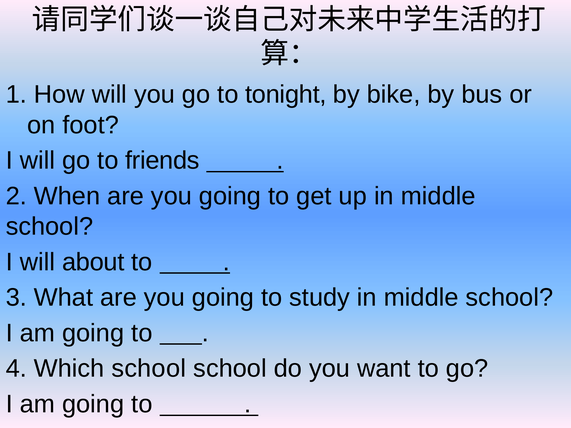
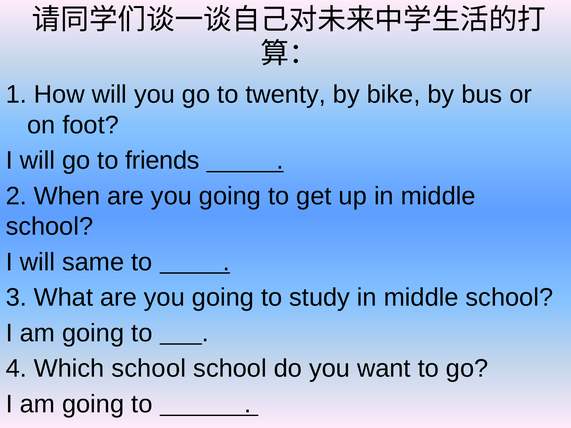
tonight: tonight -> twenty (286, 95)
about: about -> same (93, 262)
